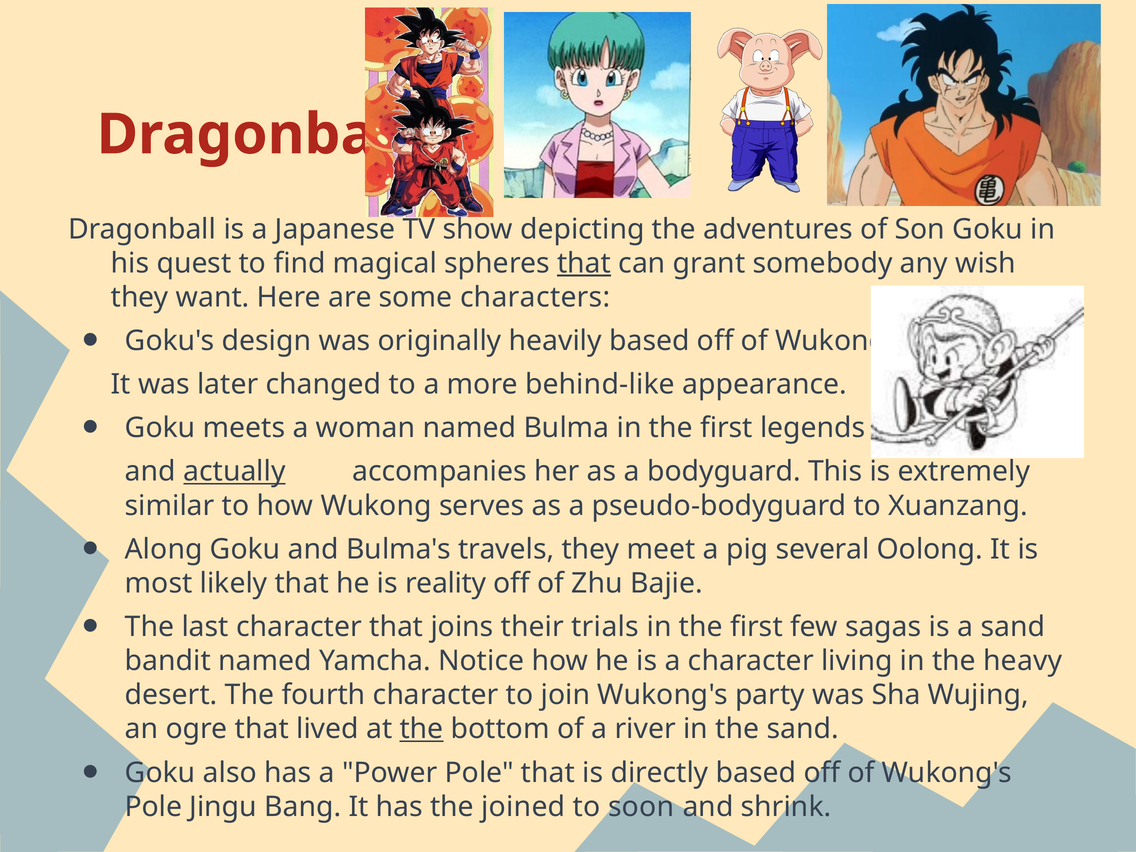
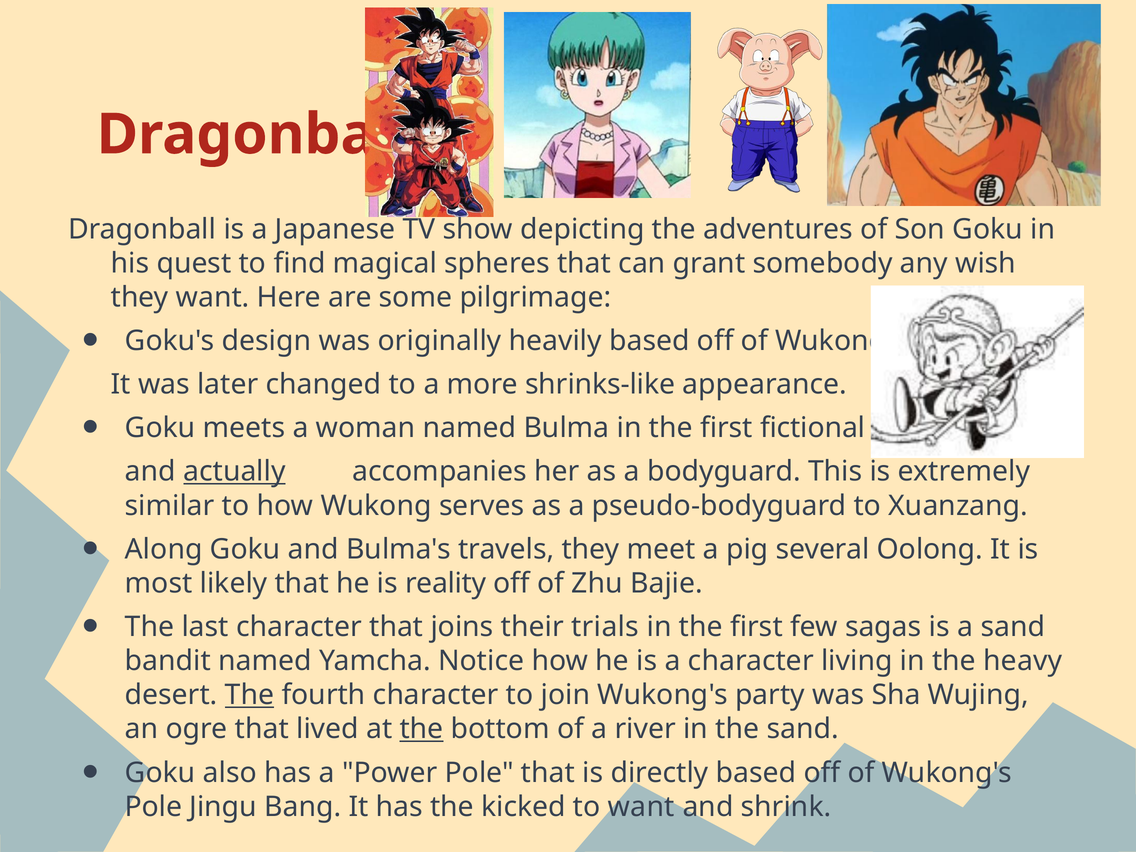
that underline: present -> none (584, 263)
characters: characters -> pilgrimage (535, 297)
behind-like: behind-like -> shrinks-like (600, 384)
legends: legends -> fictional (813, 428)
The underline: none -> present (250, 695)
joined: joined -> kicked (523, 807)
to soon: soon -> want (641, 807)
